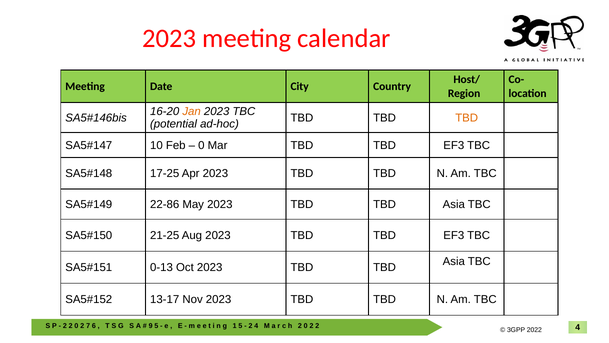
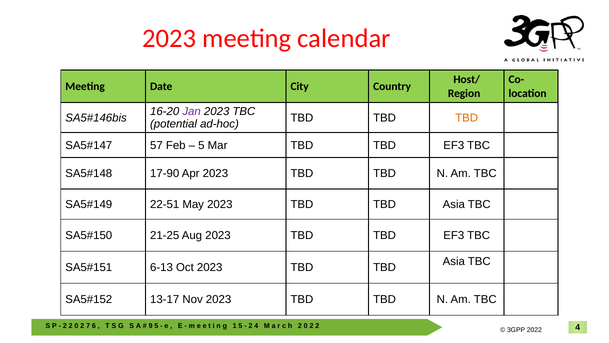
Jan colour: orange -> purple (192, 111)
10: 10 -> 57 (156, 145)
0: 0 -> 5 (201, 145)
17-25: 17-25 -> 17-90 (165, 173)
22-86: 22-86 -> 22-51 (165, 204)
0-13: 0-13 -> 6-13 (161, 267)
